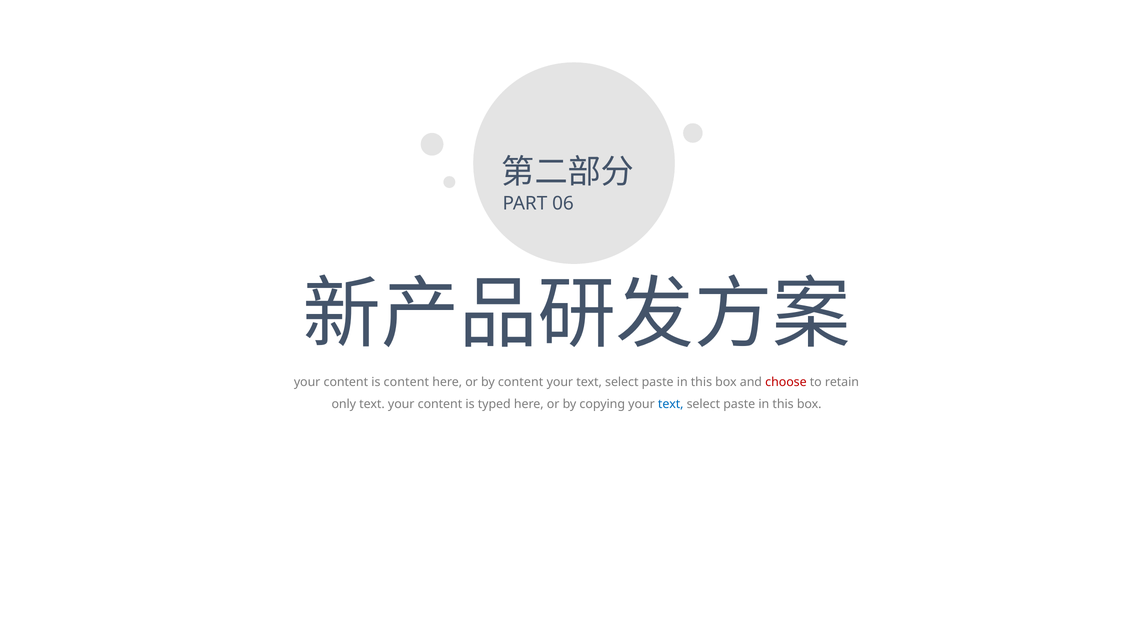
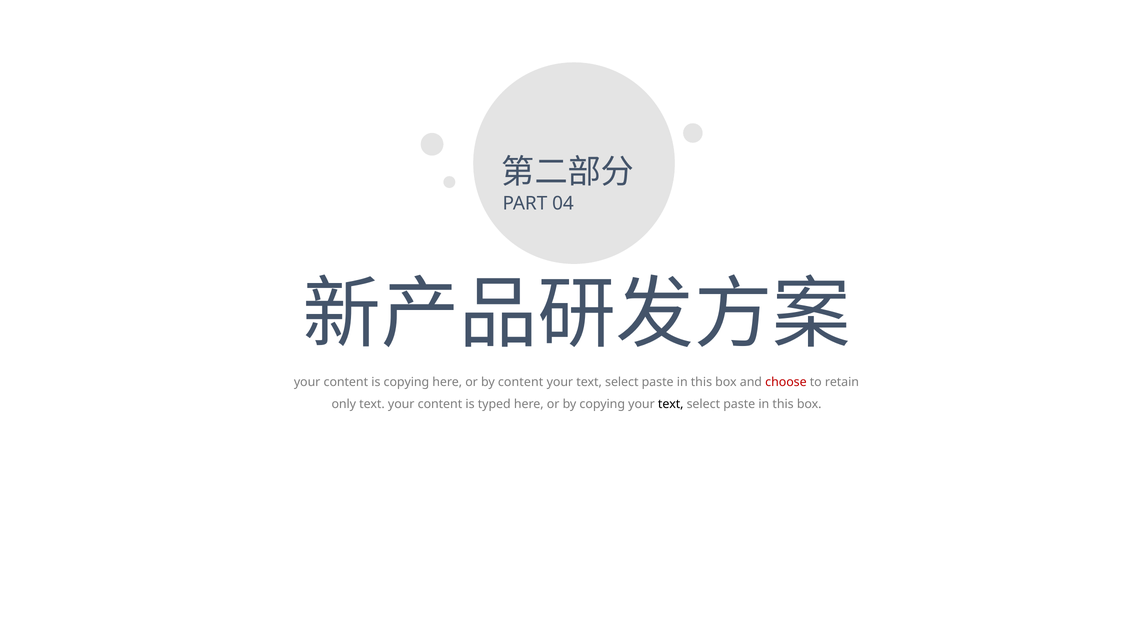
06: 06 -> 04 (563, 203)
is content: content -> copying (406, 382)
text colour: blue -> black (671, 404)
